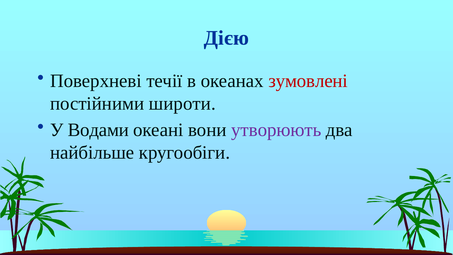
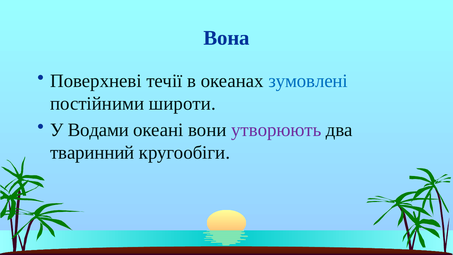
Дією: Дією -> Вона (227, 38)
зумовлені colour: red -> blue (308, 81)
найбільше: найбільше -> тваринний (92, 153)
